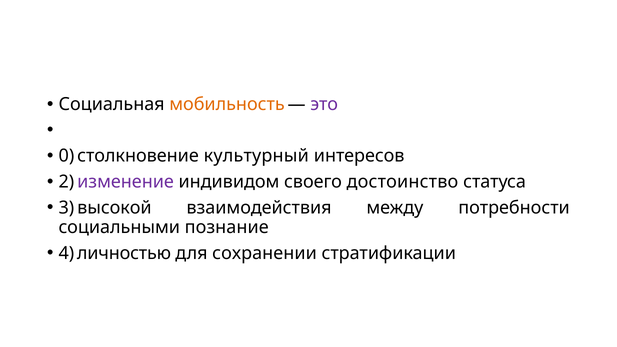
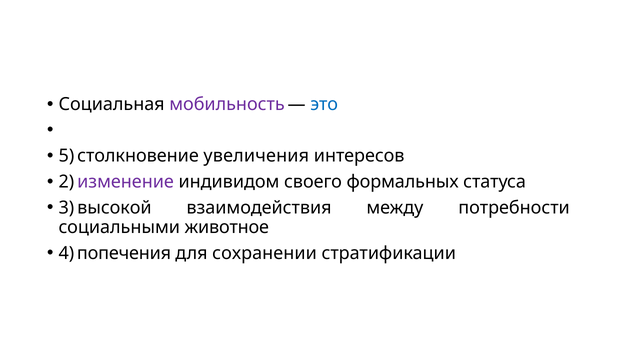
мобильность colour: orange -> purple (227, 104)
это colour: purple -> blue (324, 104)
0: 0 -> 5 (66, 156)
культурный: культурный -> увеличения (256, 156)
достоинство: достоинство -> формальных (403, 182)
познание: познание -> животное (227, 227)
личностью: личностью -> попечения (124, 253)
